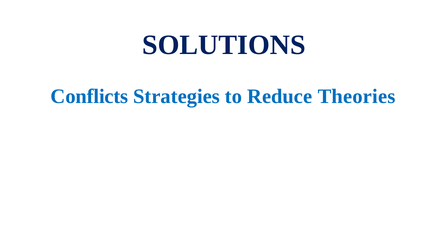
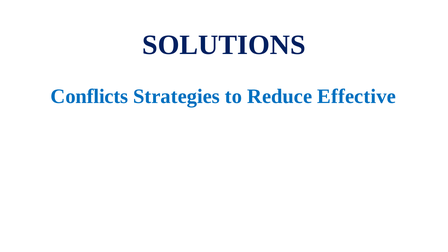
Theories: Theories -> Effective (357, 96)
